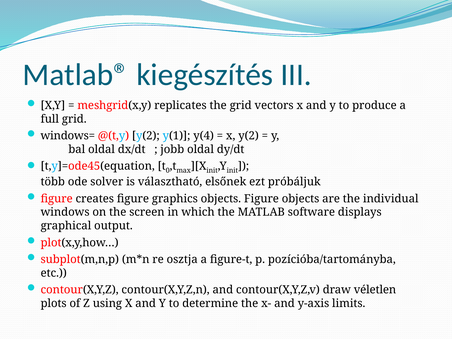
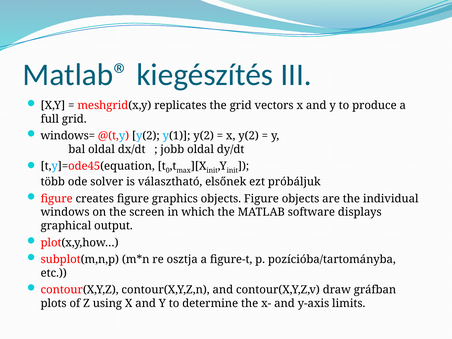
y(1 y(4: y(4 -> y(2 (204, 136)
véletlen: véletlen -> gráfban (375, 290)
